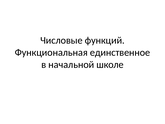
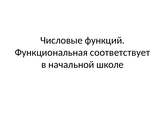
единственное: единственное -> соответствует (120, 52)
